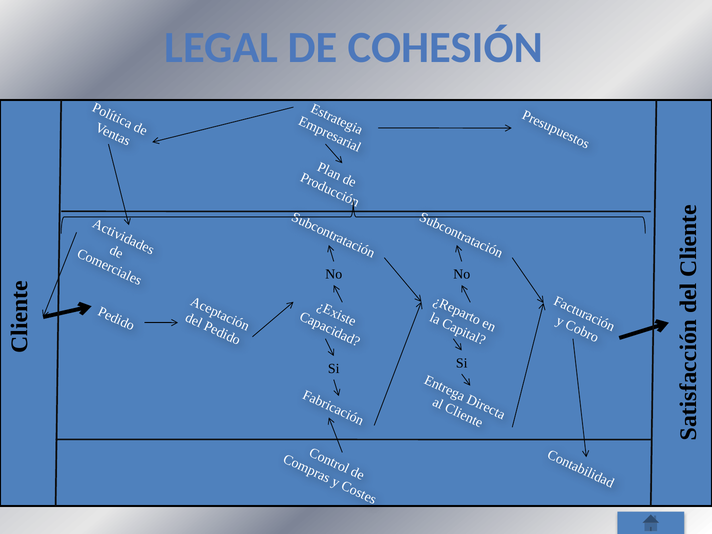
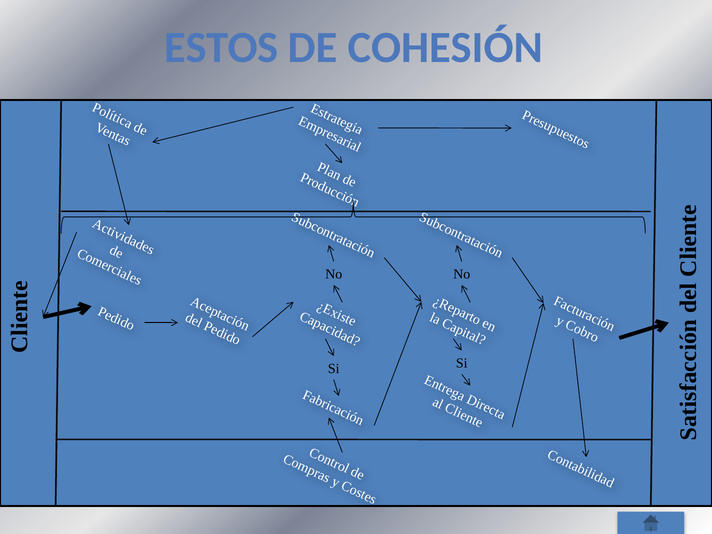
LEGAL: LEGAL -> ESTOS (221, 48)
